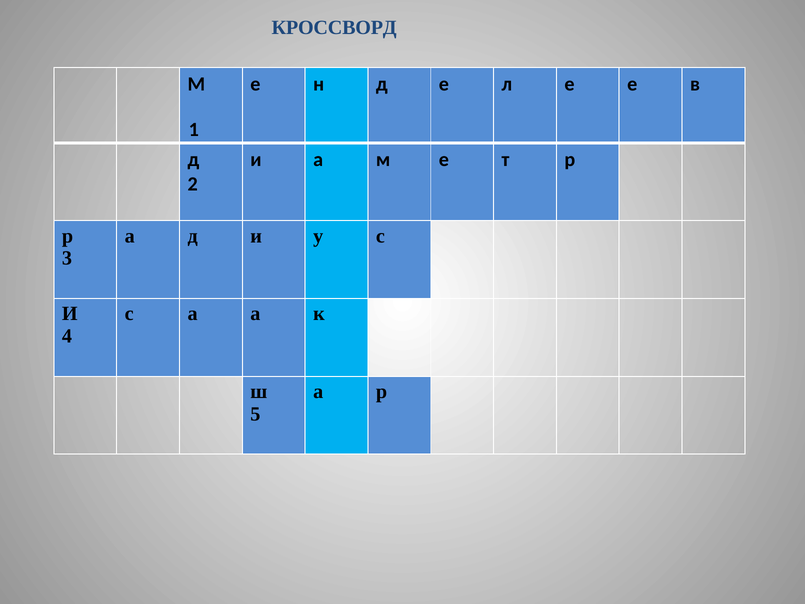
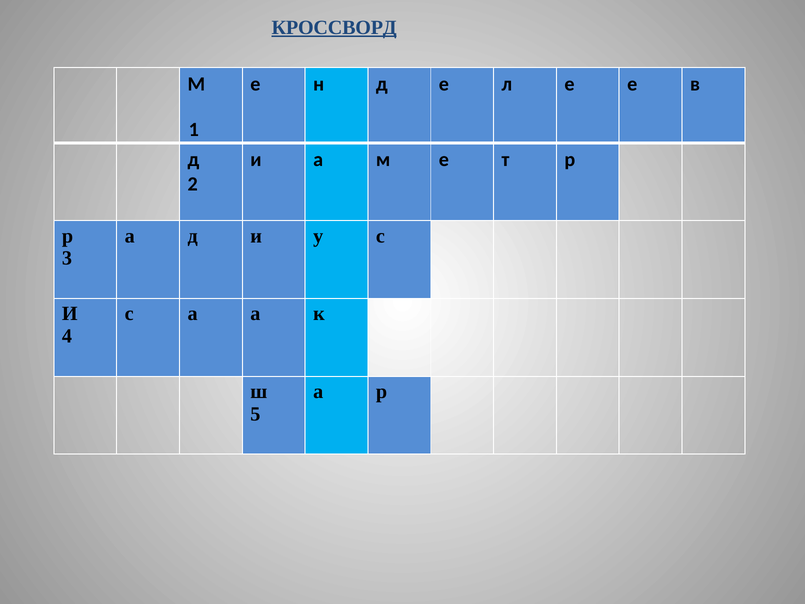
КРОССВОРД underline: none -> present (334, 28)
